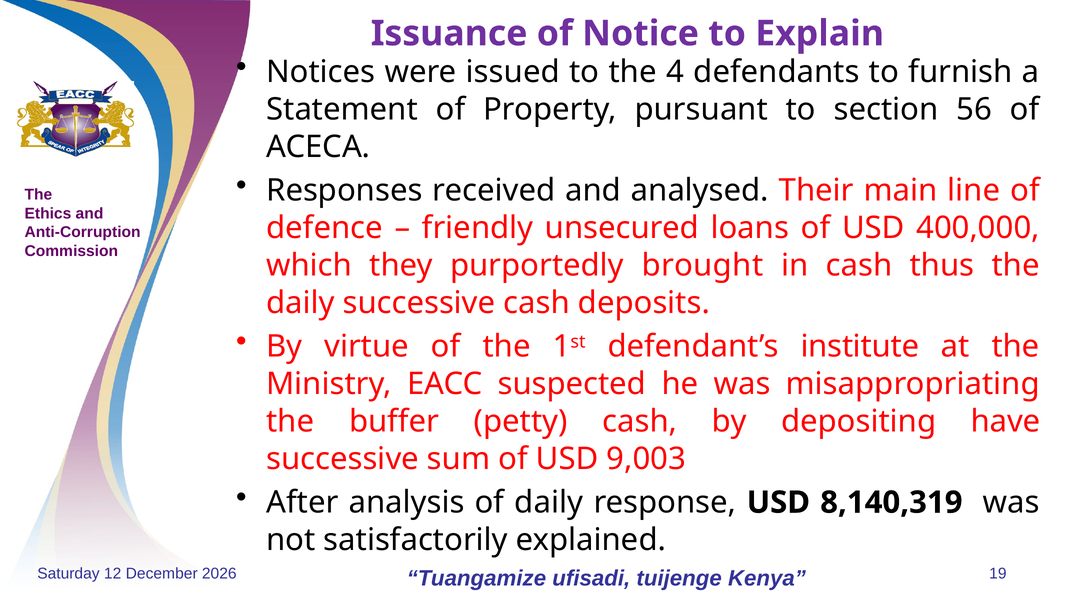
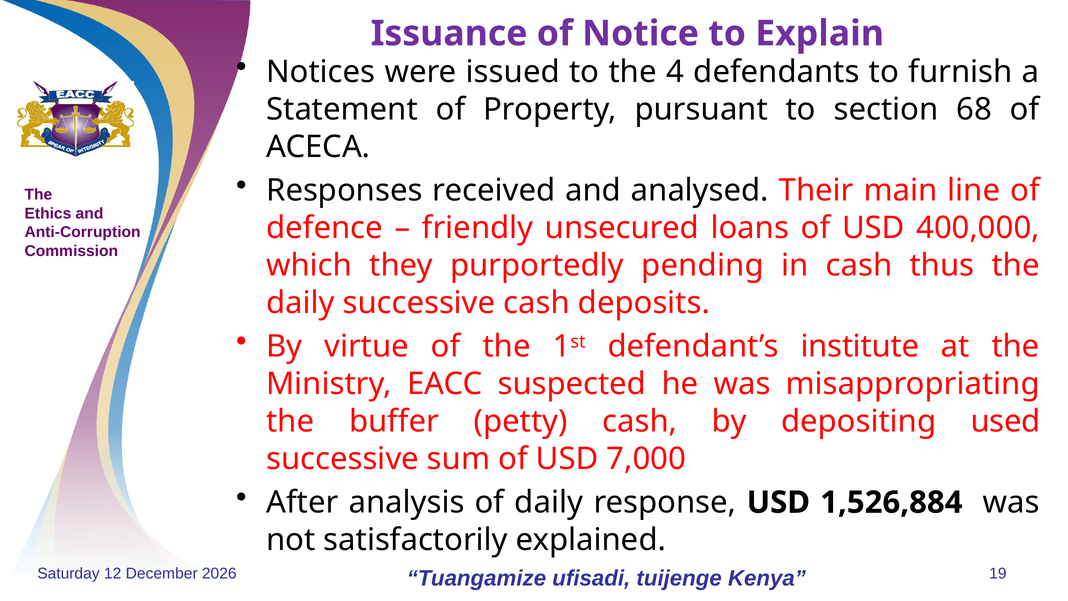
56: 56 -> 68 (974, 110)
brought: brought -> pending (703, 265)
have: have -> used (1005, 421)
9,003: 9,003 -> 7,000 (646, 459)
8,140,319: 8,140,319 -> 1,526,884 (891, 502)
